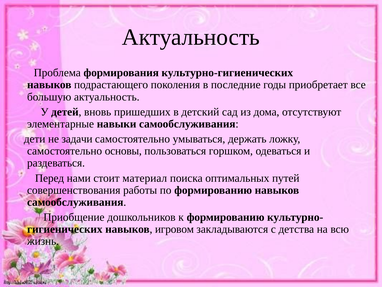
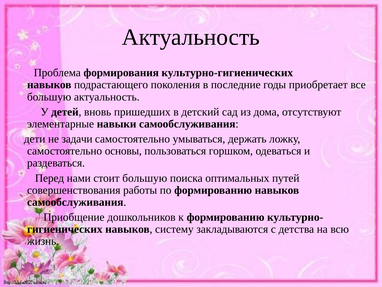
стоит материал: материал -> большую (145, 178)
игровом: игровом -> систему (174, 229)
